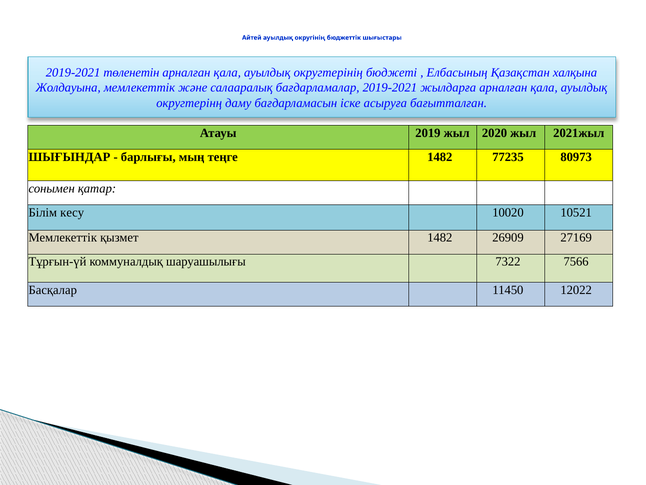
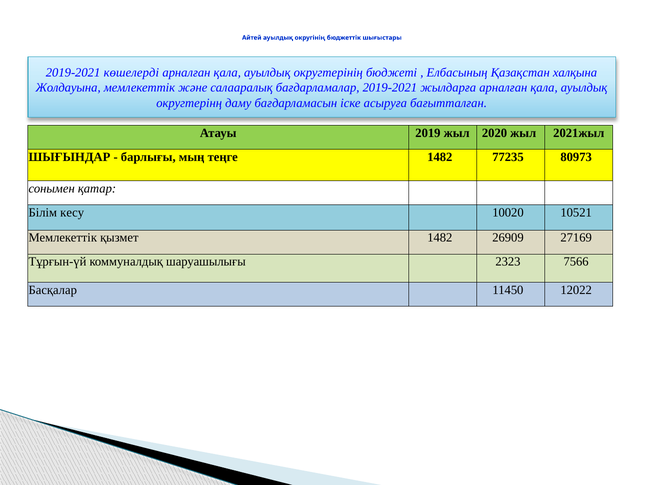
төленетін: төленетін -> көшелерді (131, 73)
7322: 7322 -> 2323 (508, 261)
